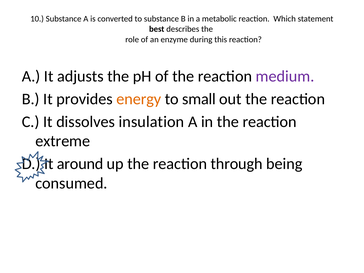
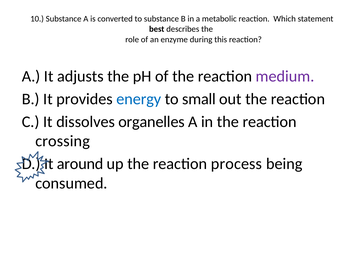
energy colour: orange -> blue (139, 99)
insulation: insulation -> organelles (152, 122)
extreme: extreme -> crossing (63, 141)
through: through -> process (236, 164)
